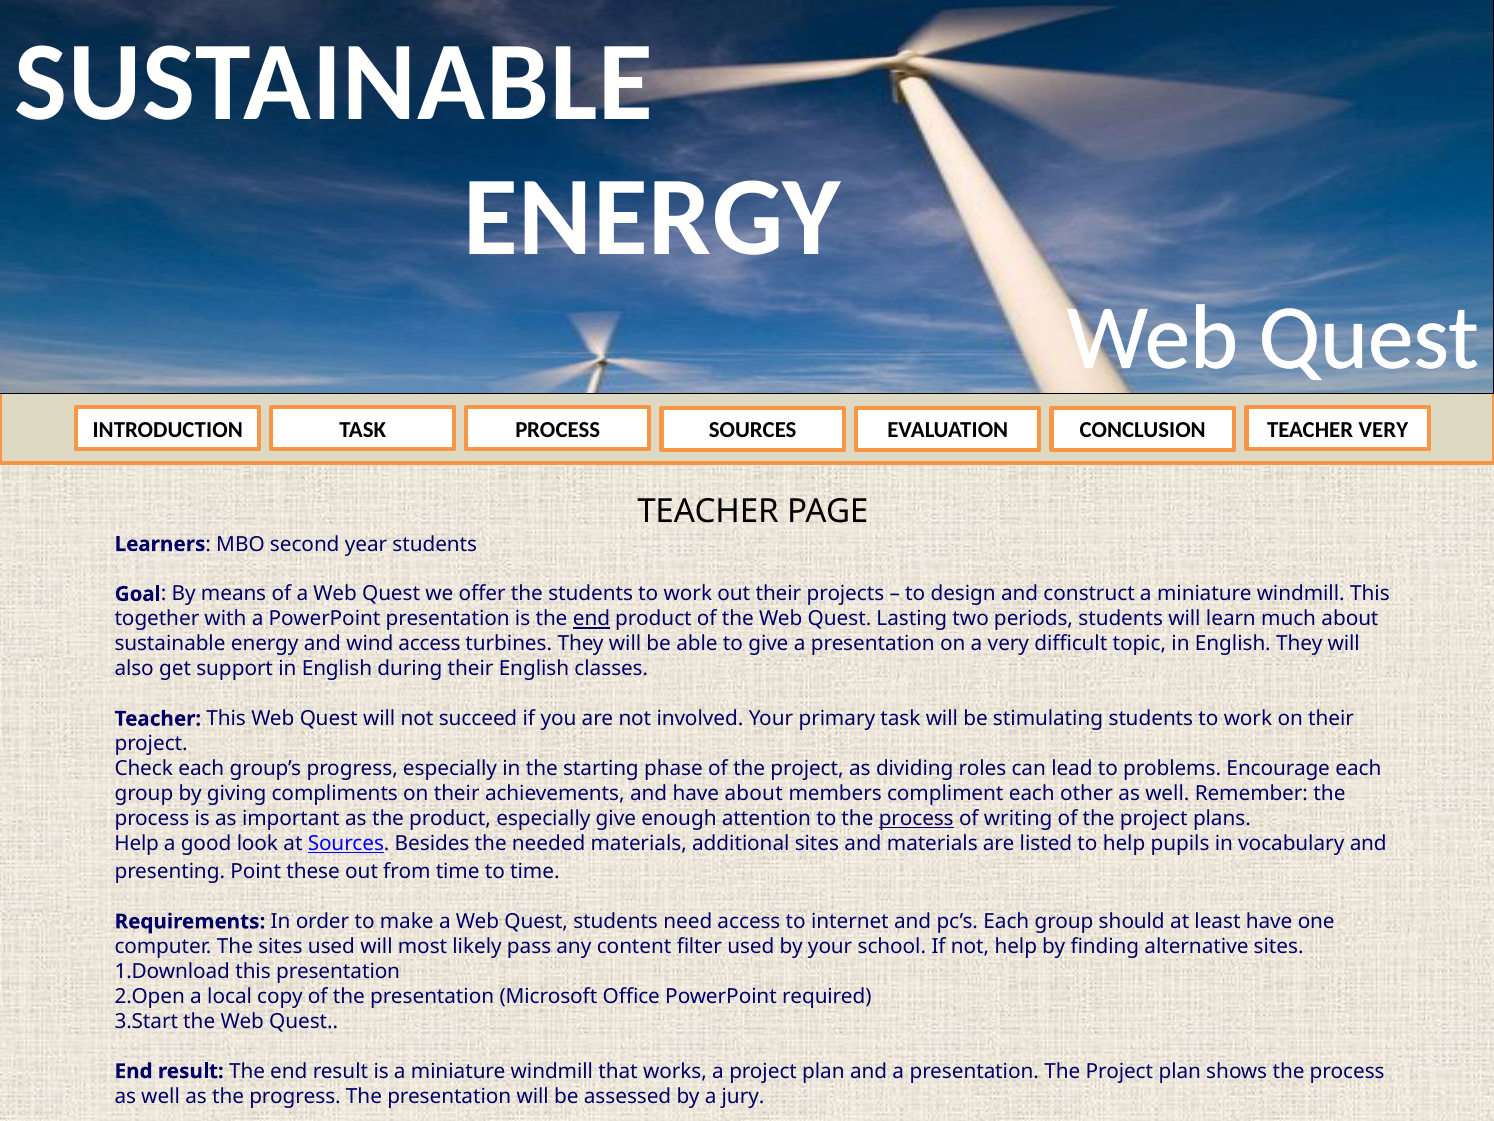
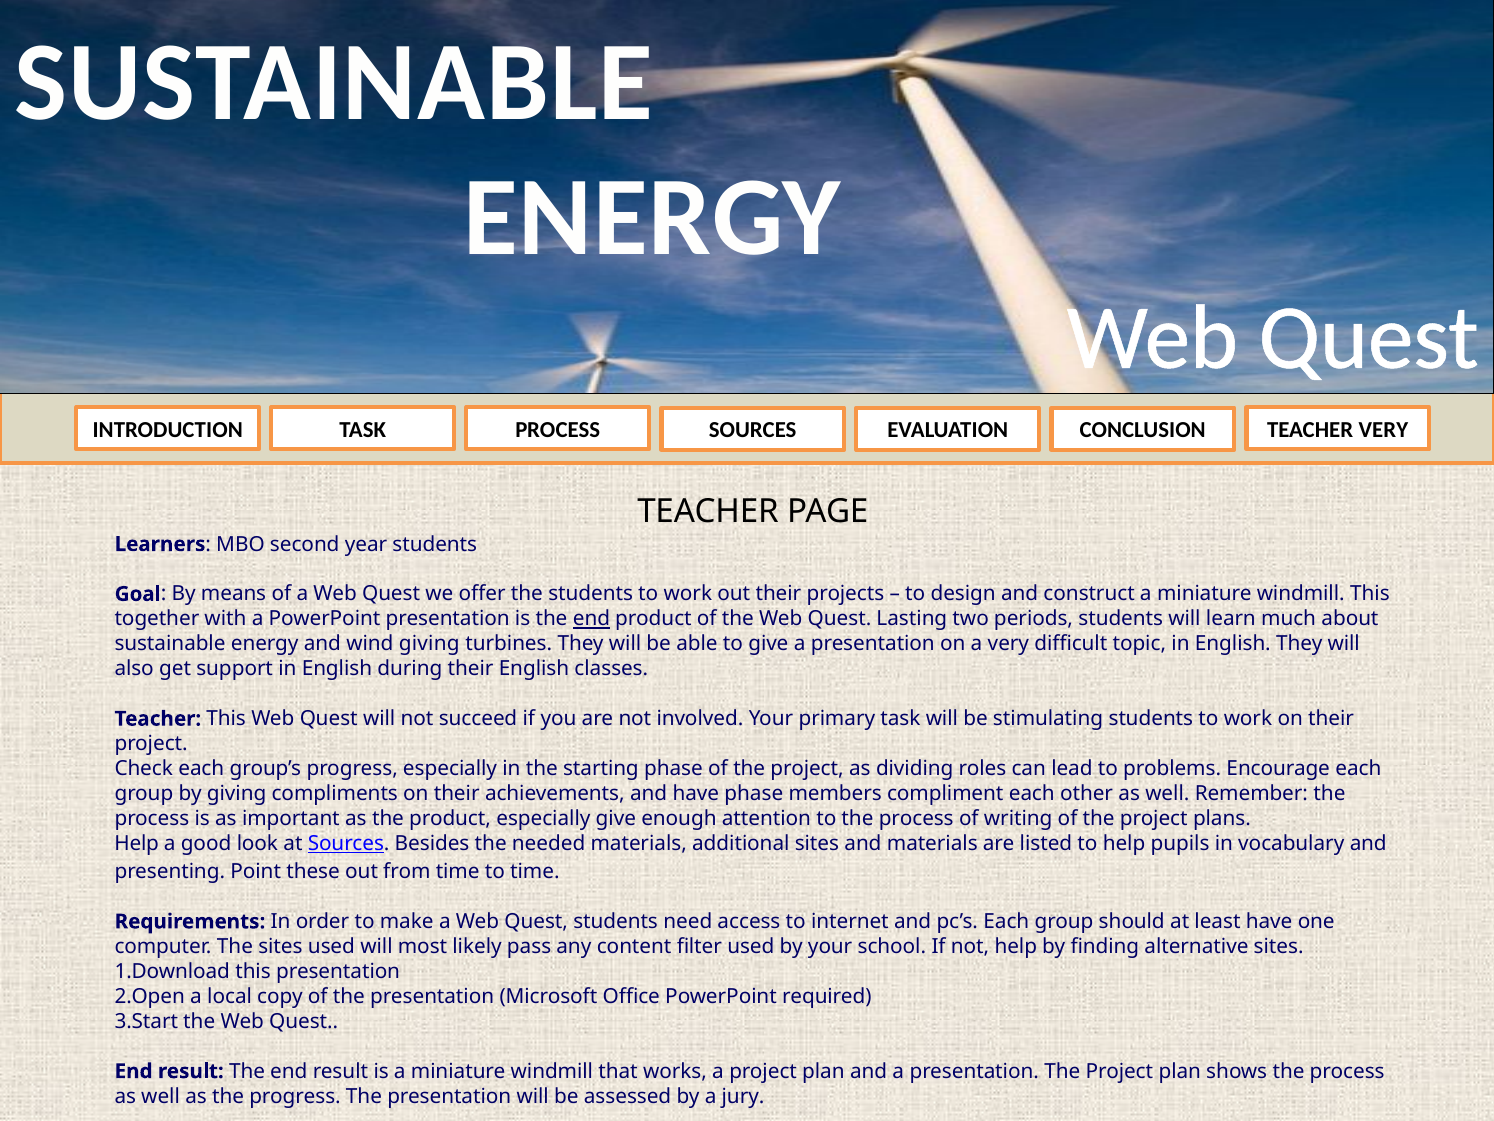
wind access: access -> giving (429, 644)
have about: about -> phase (754, 793)
process underline: present -> none (916, 818)
